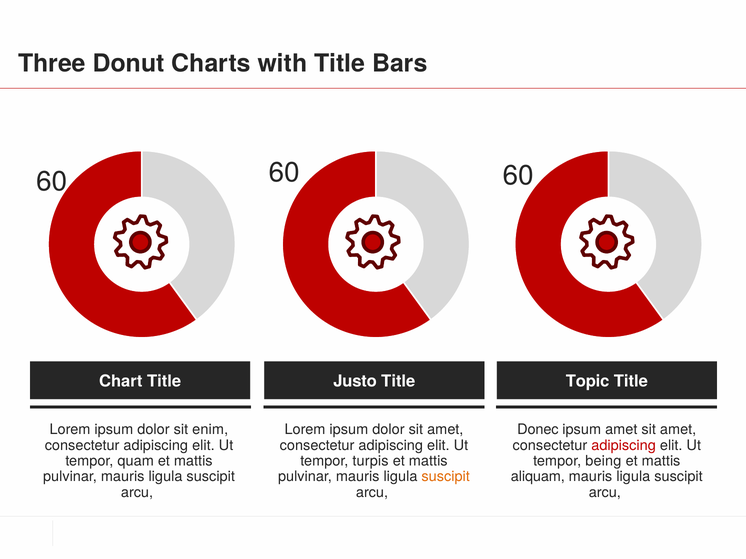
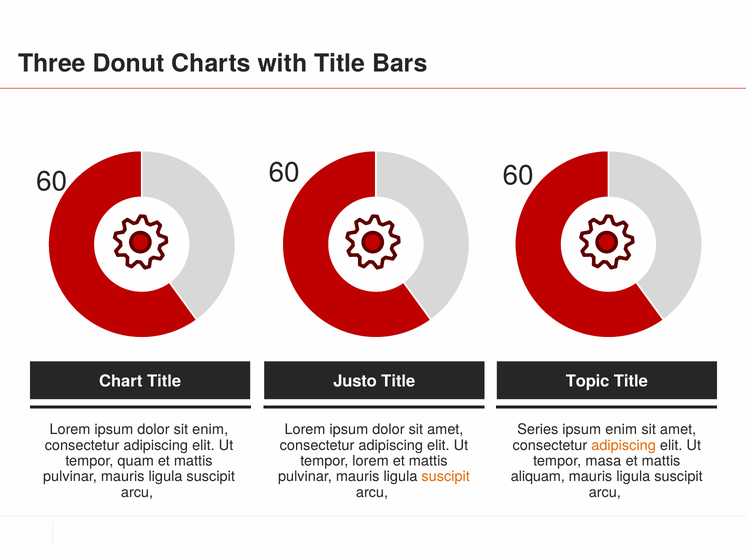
Donec: Donec -> Series (538, 430)
ipsum amet: amet -> enim (621, 430)
adipiscing colour: red -> orange (624, 446)
tempor turpis: turpis -> lorem (371, 461)
being: being -> masa (603, 461)
